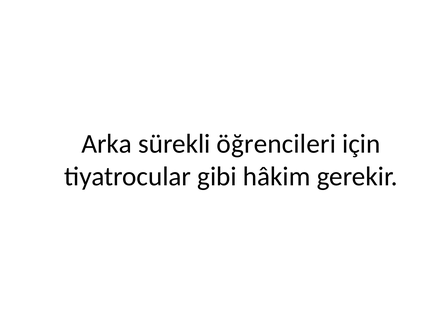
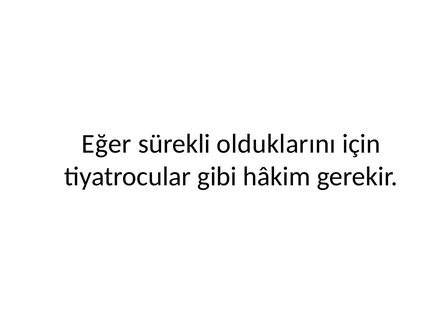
Arka: Arka -> Eğer (107, 144)
öğrencileri: öğrencileri -> olduklarını (276, 144)
